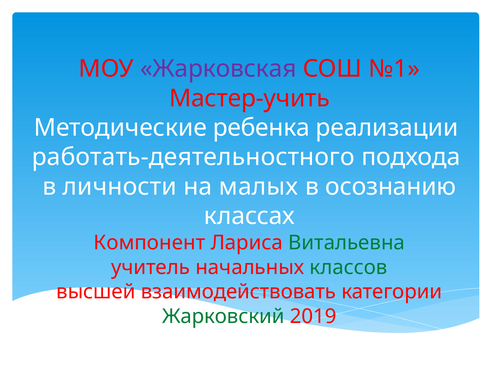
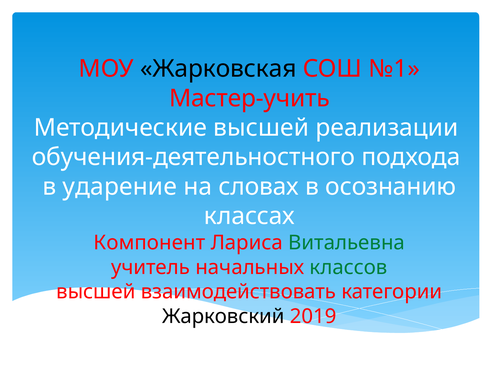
Жарковская colour: purple -> black (218, 69)
Методические ребенка: ребенка -> высшей (261, 128)
работать-деятельностного: работать-деятельностного -> обучения-деятельностного (193, 157)
личности: личности -> ударение (120, 187)
малых: малых -> словах (259, 187)
Жарковский colour: green -> black (223, 317)
